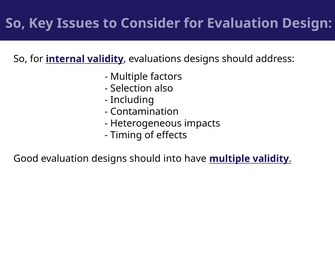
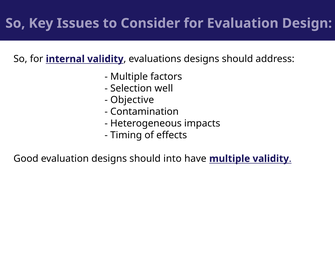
also: also -> well (164, 88)
Including: Including -> Objective (132, 100)
